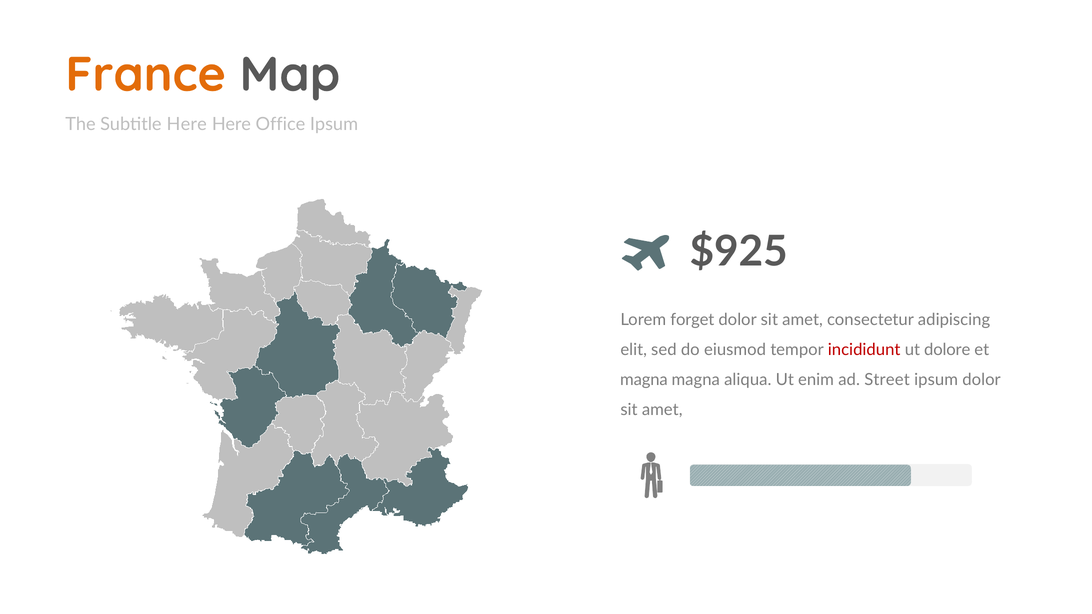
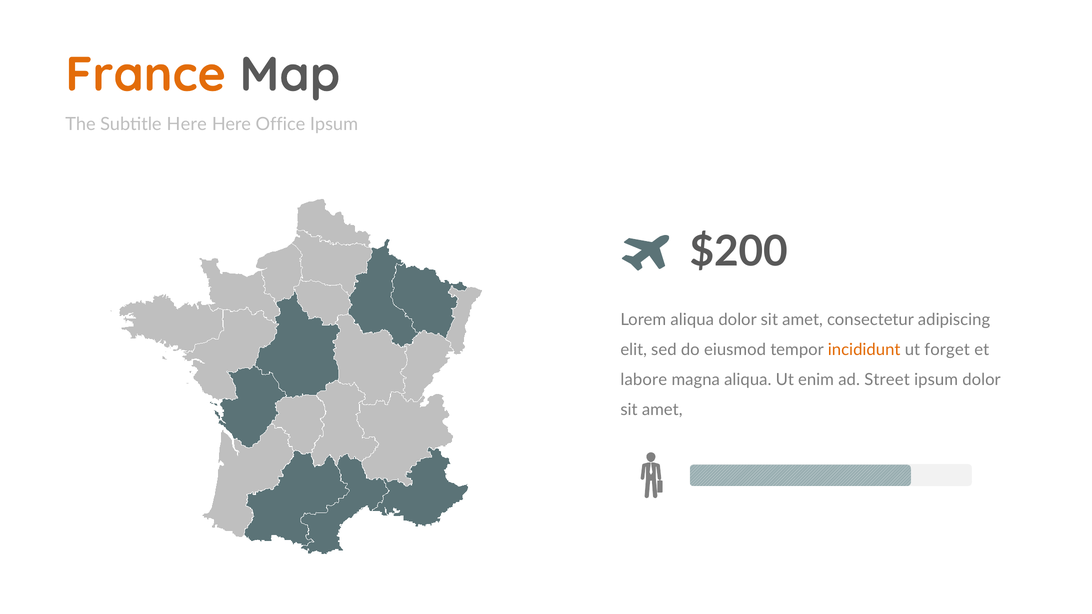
$925: $925 -> $200 (739, 252)
Lorem forget: forget -> aliqua (692, 320)
incididunt colour: red -> orange (864, 350)
dolore: dolore -> forget (947, 350)
magna: magna -> labore (644, 380)
